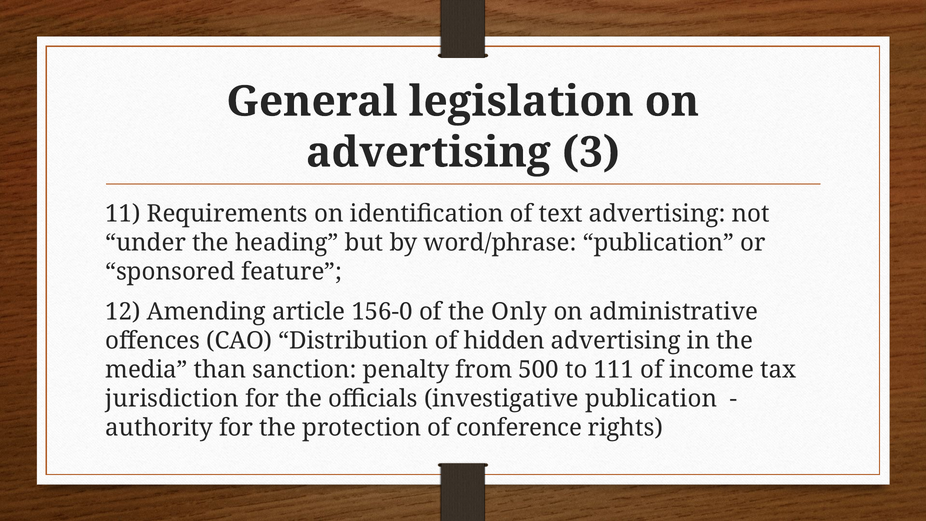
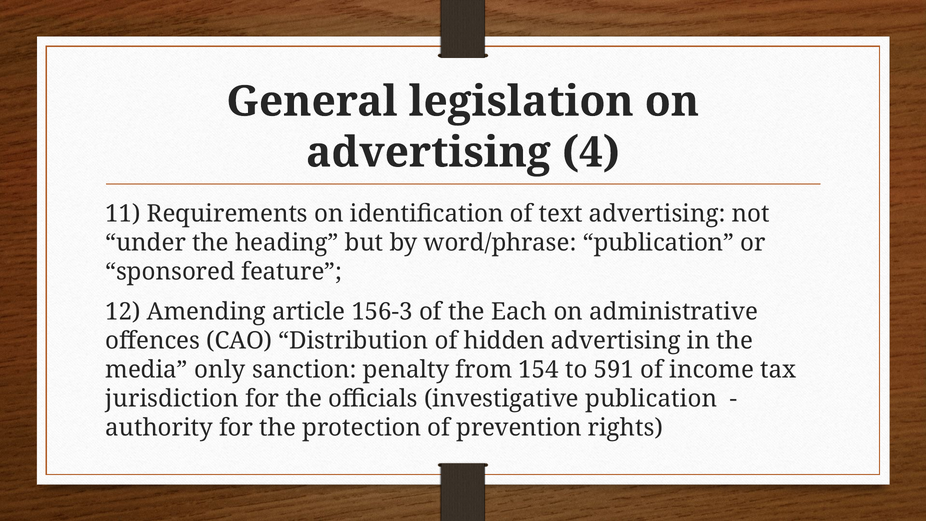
3: 3 -> 4 (591, 153)
156-0: 156-0 -> 156-3 (382, 312)
Only: Only -> Each (519, 312)
than: than -> only (220, 370)
500: 500 -> 154 (539, 370)
111: 111 -> 591 (614, 370)
conference: conference -> prevention (519, 428)
